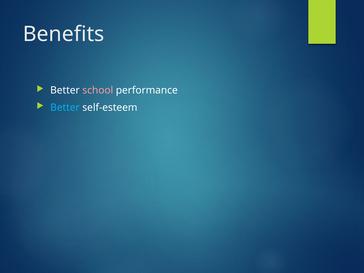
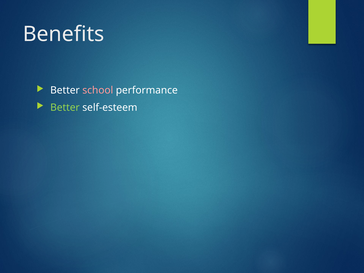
Better colour: light blue -> light green (65, 108)
